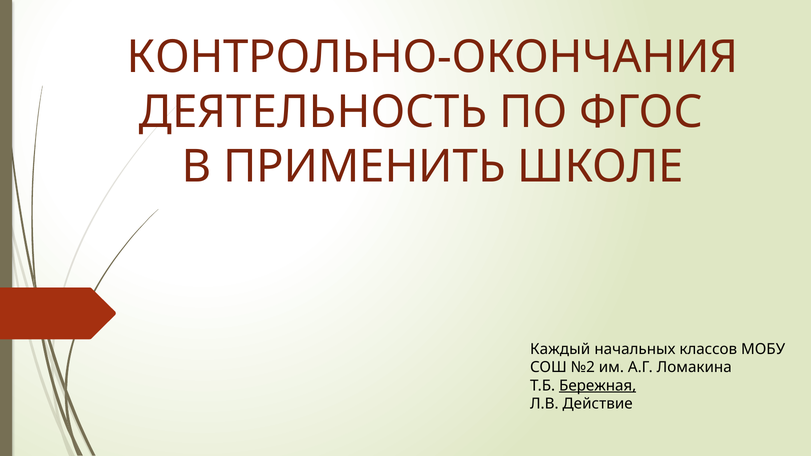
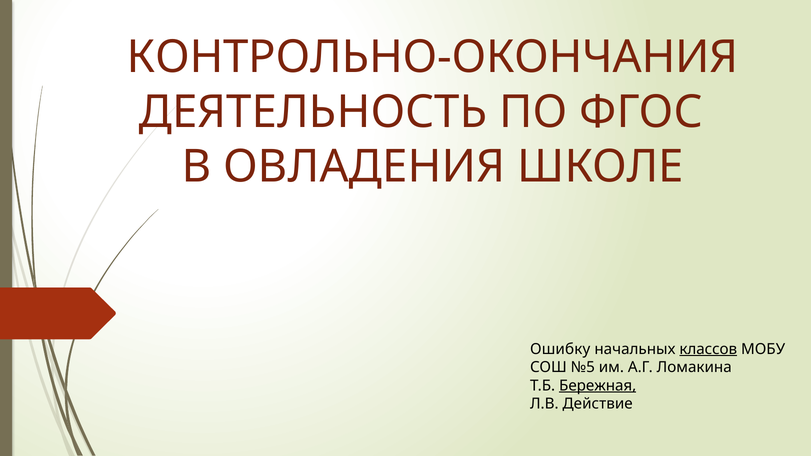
ПРИМЕНИТЬ: ПРИМЕНИТЬ -> ОВЛАДЕНИЯ (364, 167)
Каждый: Каждый -> Ошибку (560, 349)
классов underline: none -> present (708, 349)
№2: №2 -> №5 (583, 367)
